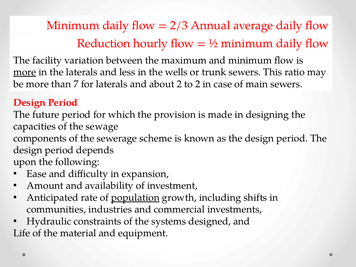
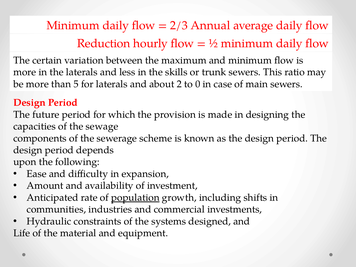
facility: facility -> certain (47, 60)
more underline: present -> none (25, 72)
wells: wells -> skills (176, 72)
7: 7 -> 5 (76, 84)
to 2: 2 -> 0 (198, 84)
